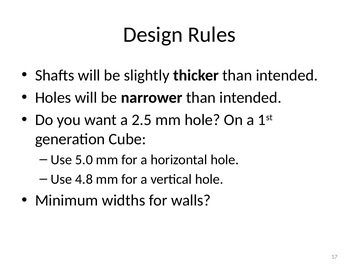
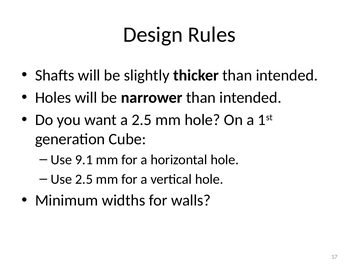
5.0: 5.0 -> 9.1 (84, 160)
Use 4.8: 4.8 -> 2.5 (84, 179)
